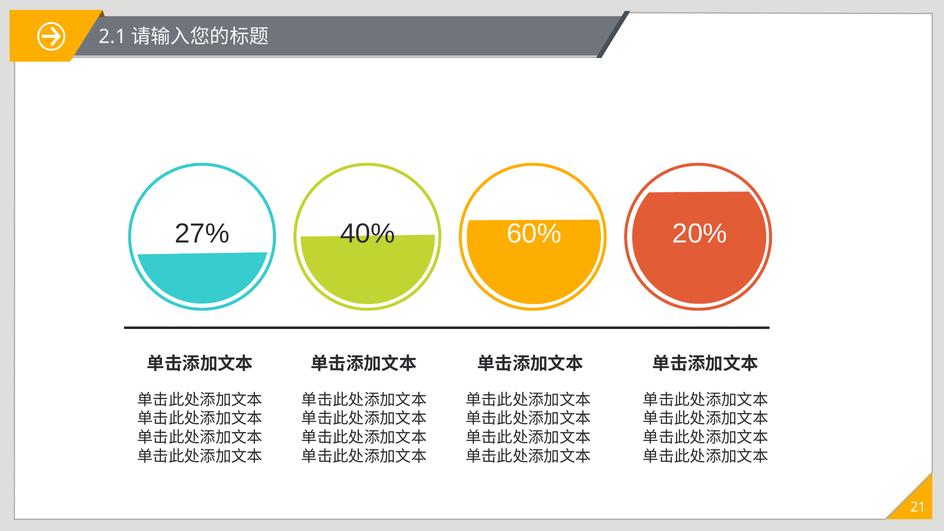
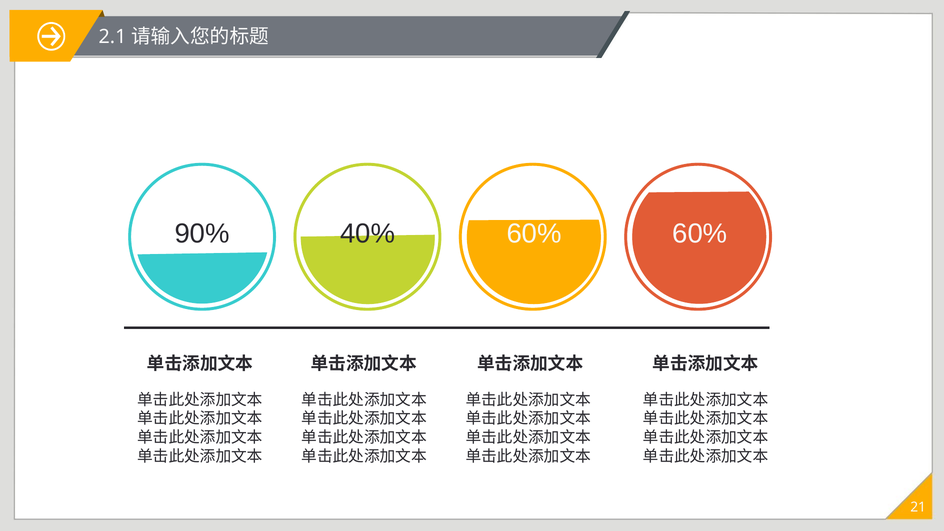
27%: 27% -> 90% (202, 234)
60% 20%: 20% -> 60% (700, 234)
